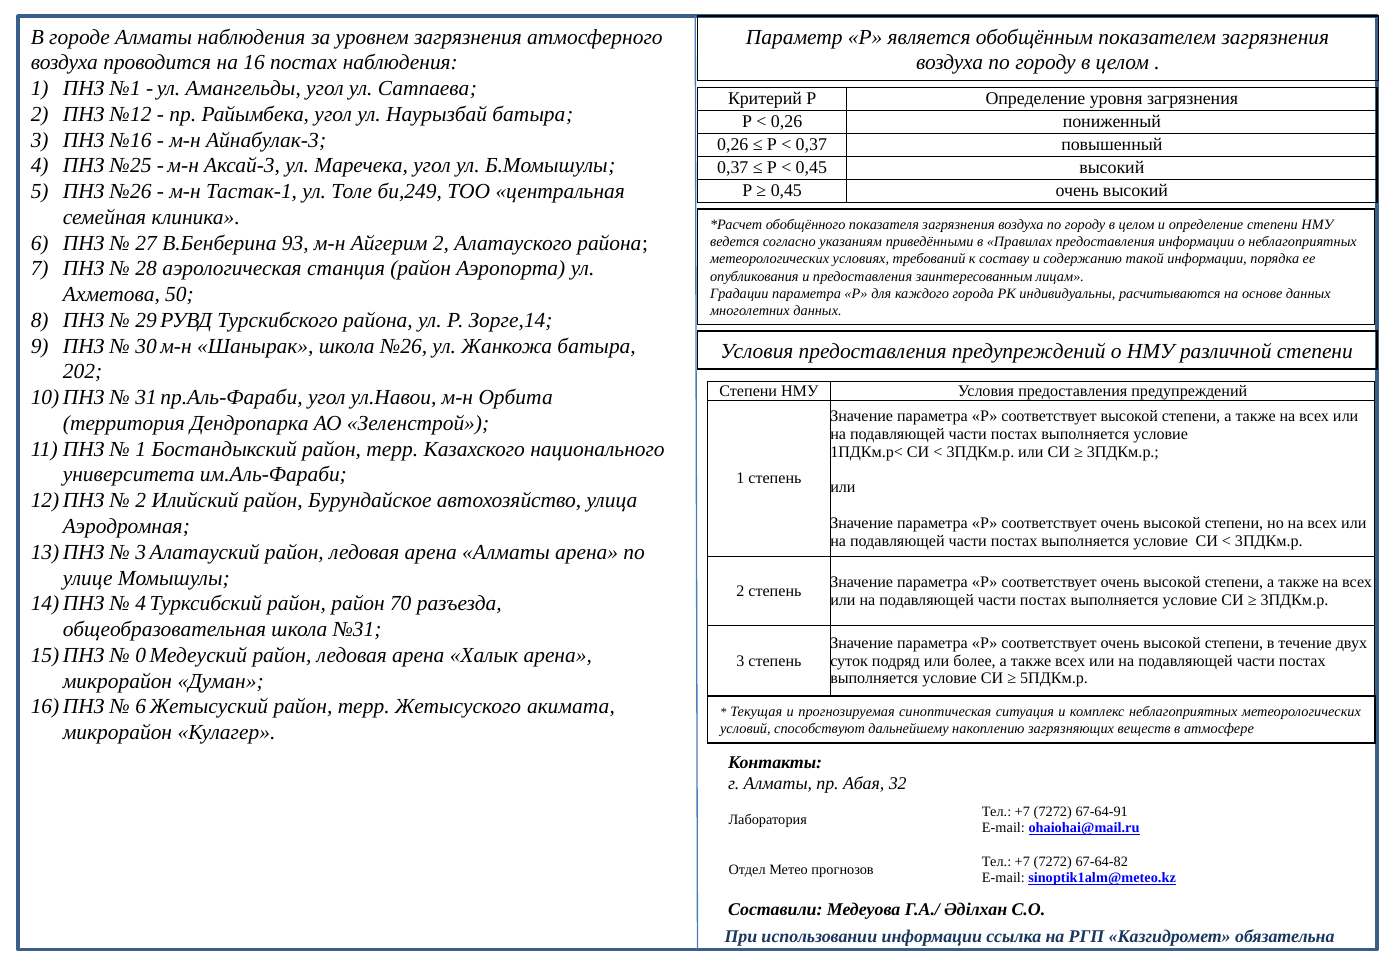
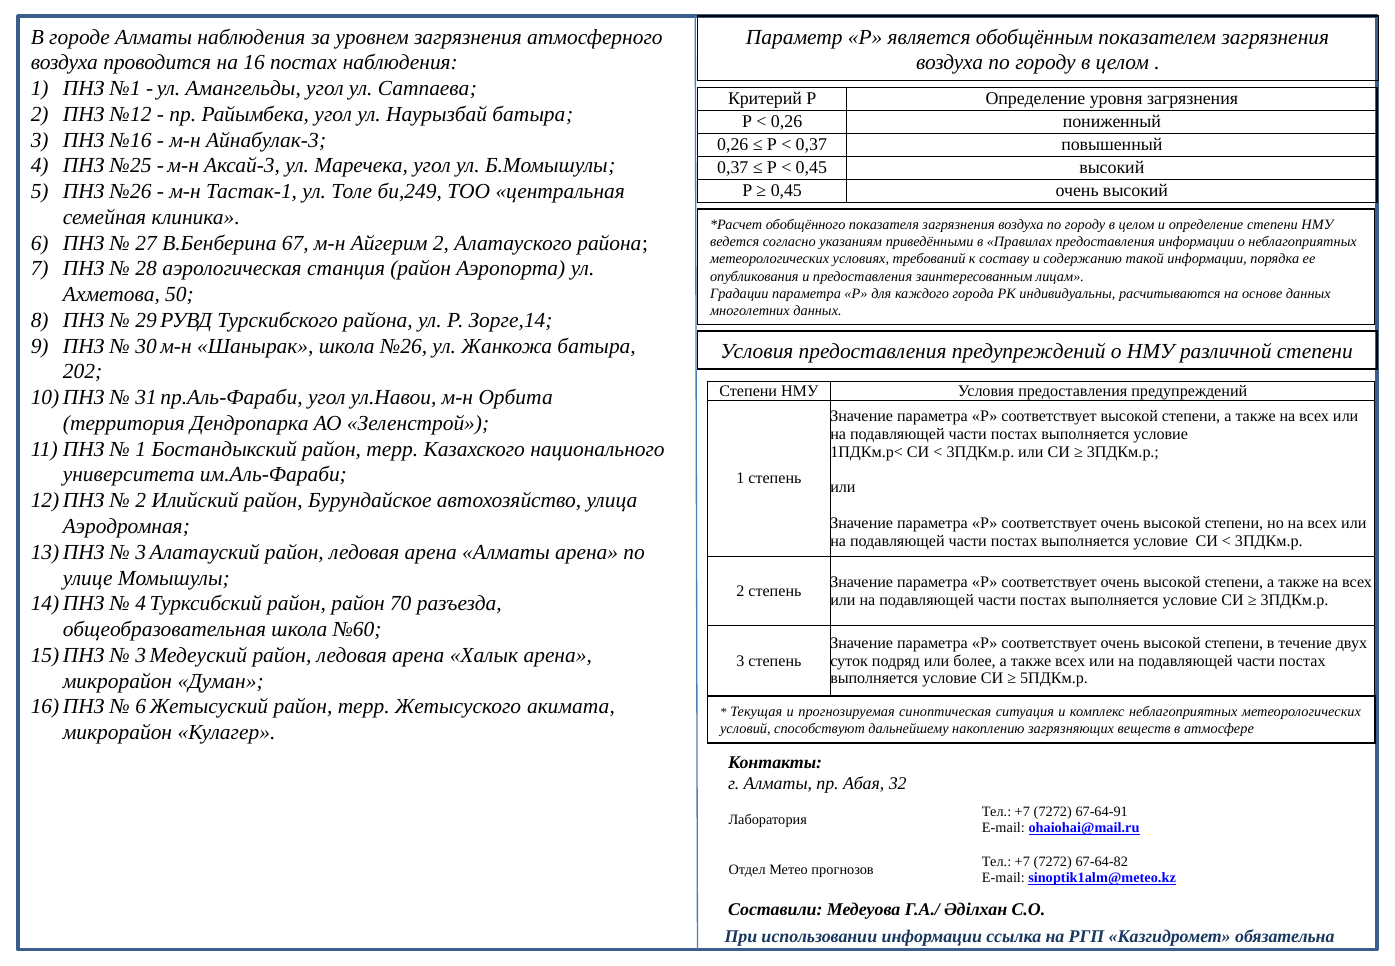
93: 93 -> 67 (295, 243)
№31: №31 -> №60 (357, 629)
0: 0 -> 3 (141, 655)
